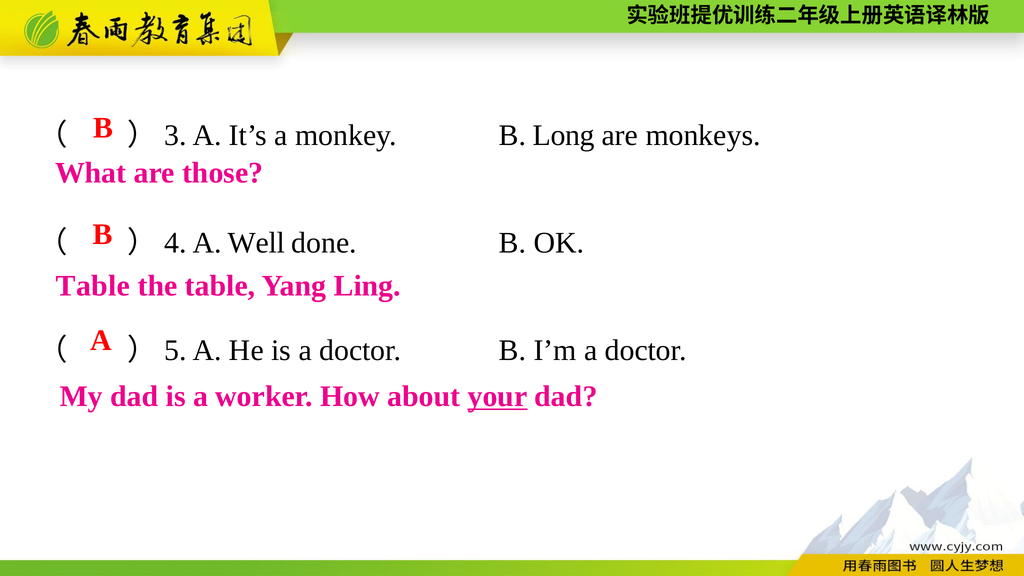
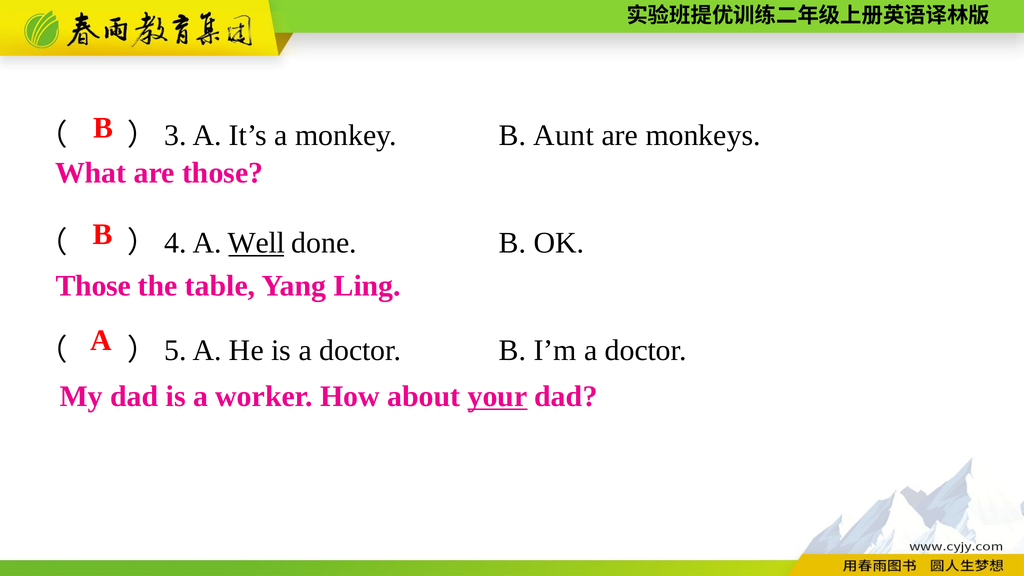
Long: Long -> Aunt (563, 135)
Well underline: none -> present (256, 243)
Table: Table -> Those (93, 286)
